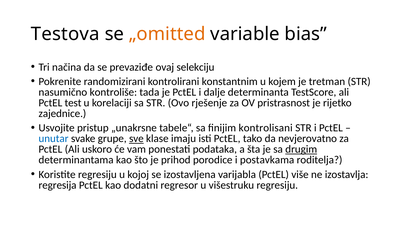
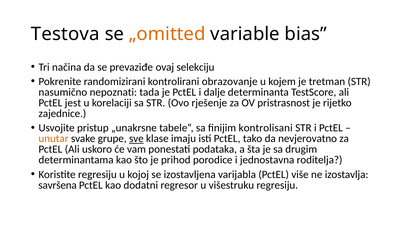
konstantnim: konstantnim -> obrazovanje (230, 82)
kontroliše: kontroliše -> nepoznati (113, 92)
test: test -> jest (73, 103)
unutar colour: blue -> orange (54, 139)
drugim underline: present -> none (301, 150)
postavkama: postavkama -> jednostavna (267, 160)
regresija: regresija -> savršena (58, 185)
